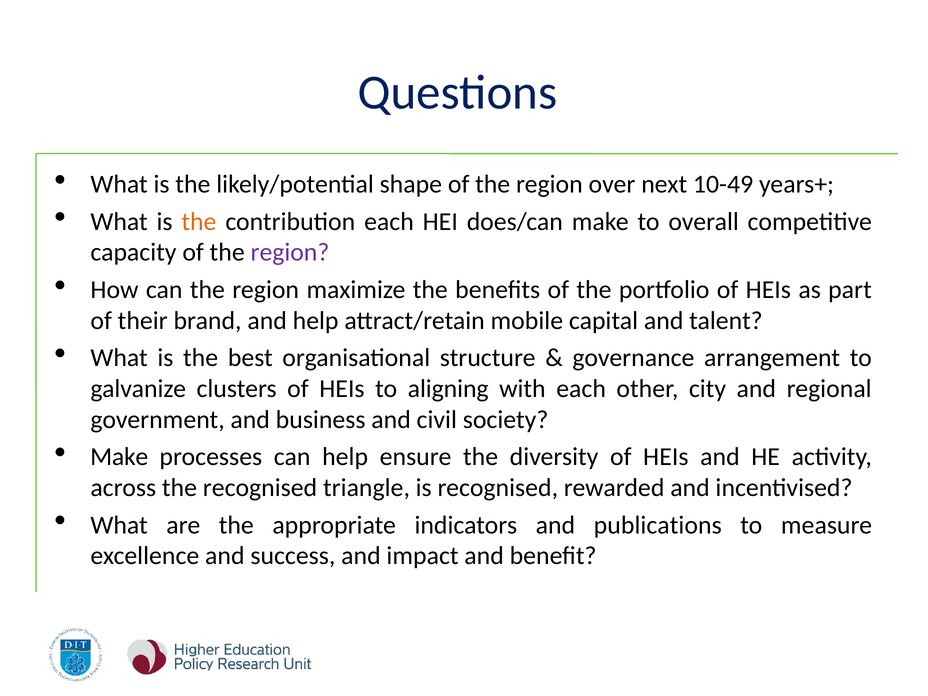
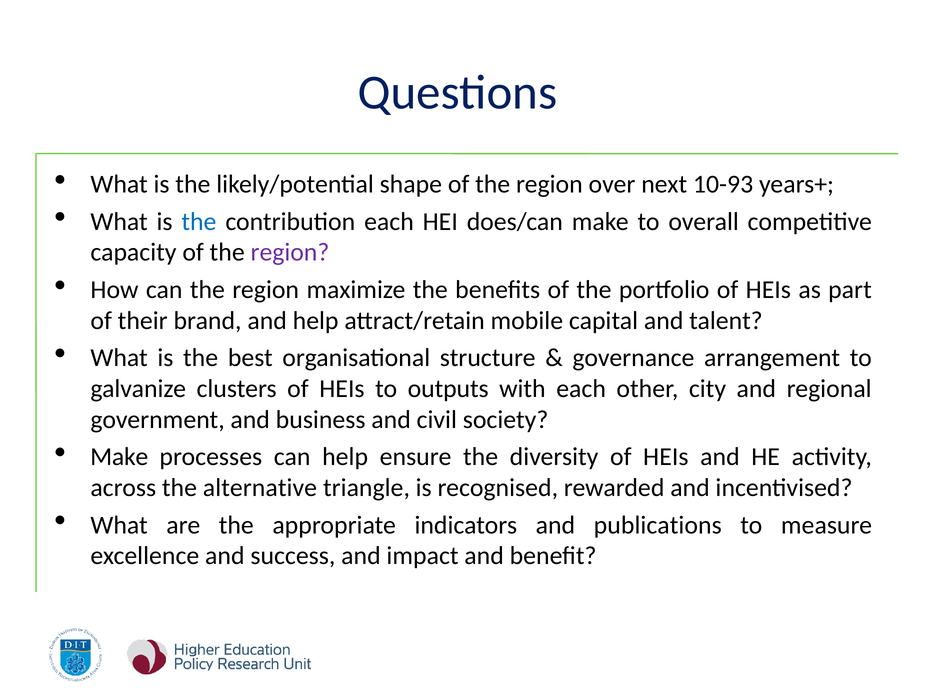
10-49: 10-49 -> 10-93 (723, 184)
the colour: orange -> blue (199, 222)
aligning: aligning -> outputs (448, 389)
the recognised: recognised -> alternative (260, 488)
